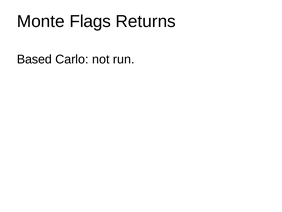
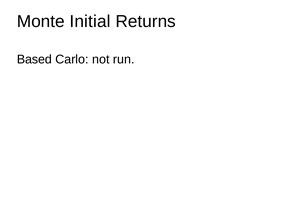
Flags: Flags -> Initial (90, 21)
